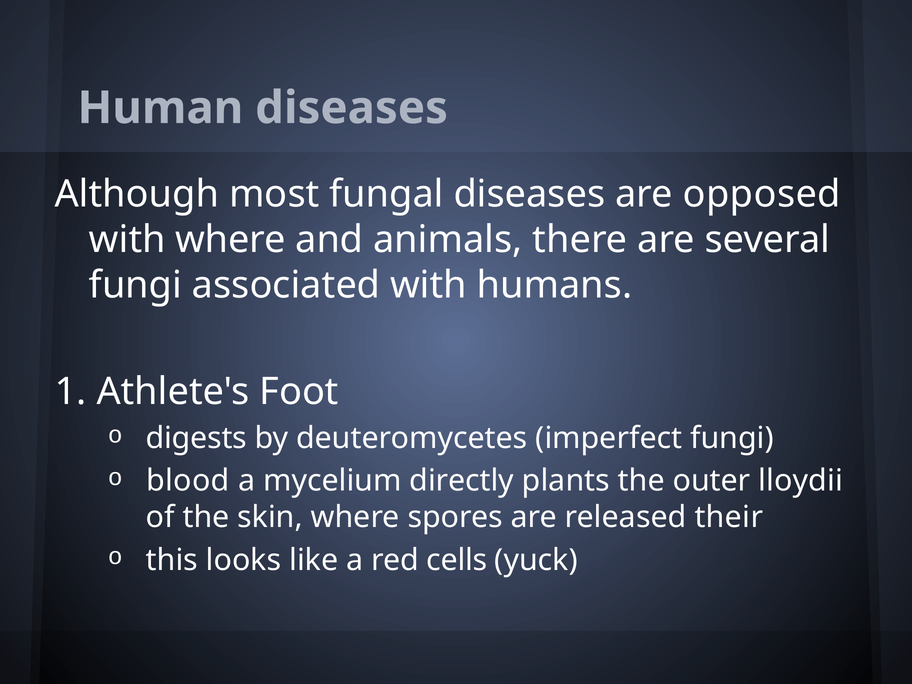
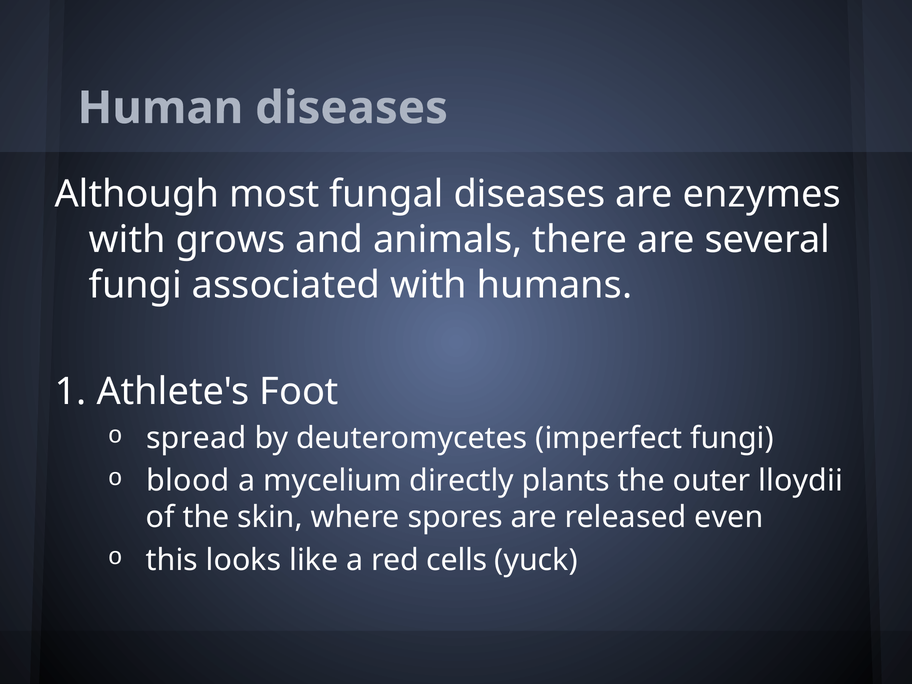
opposed: opposed -> enzymes (762, 194)
with where: where -> grows (230, 240)
digests: digests -> spread (196, 438)
their: their -> even (729, 517)
